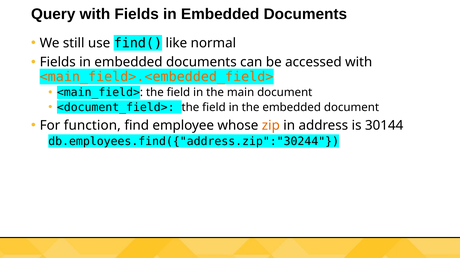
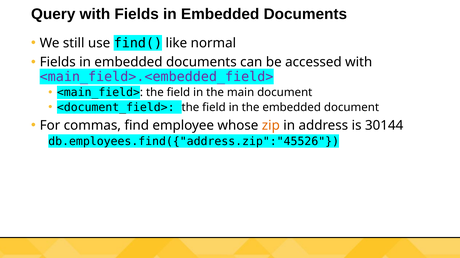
<main_field>.<embedded_field> colour: orange -> purple (157, 77)
function: function -> commas (92, 126)
db.employees.find({"address.zip":"30244: db.employees.find({"address.zip":"30244 -> db.employees.find({"address.zip":"45526 (194, 142)
